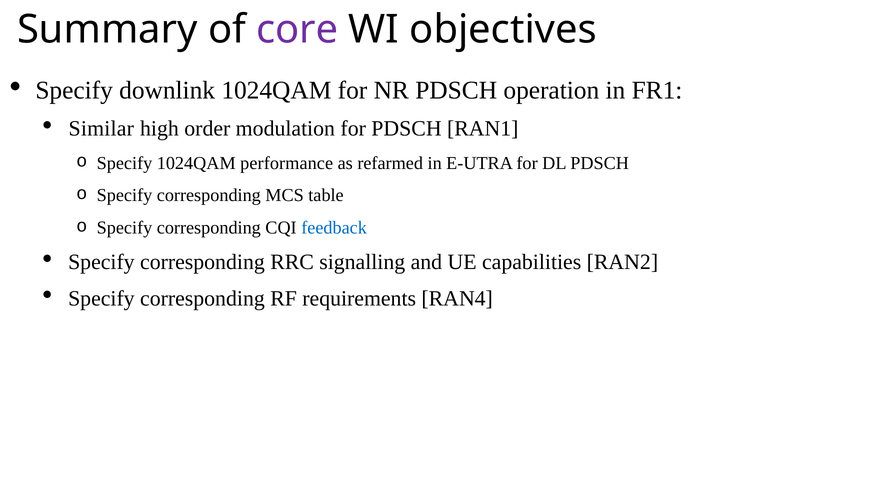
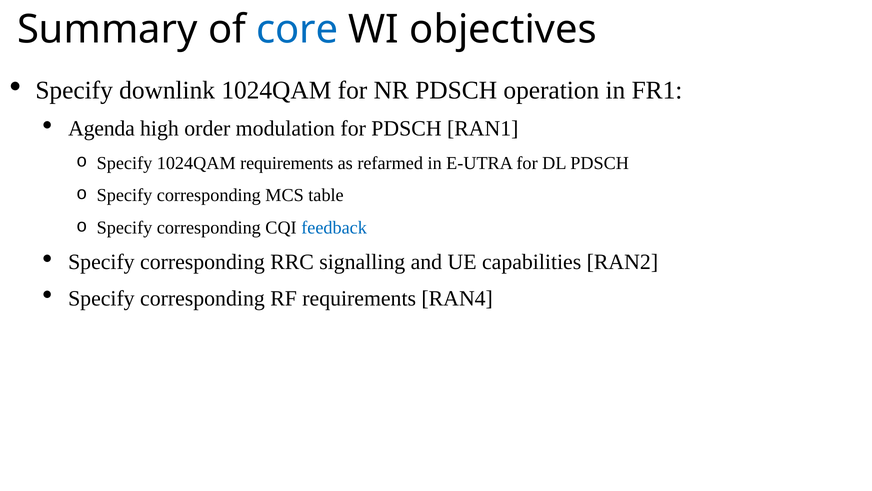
core colour: purple -> blue (297, 29)
Similar: Similar -> Agenda (101, 129)
1024QAM performance: performance -> requirements (287, 163)
